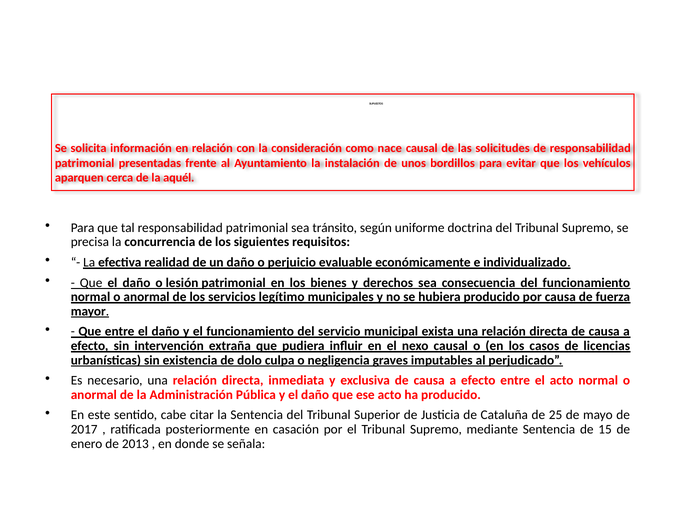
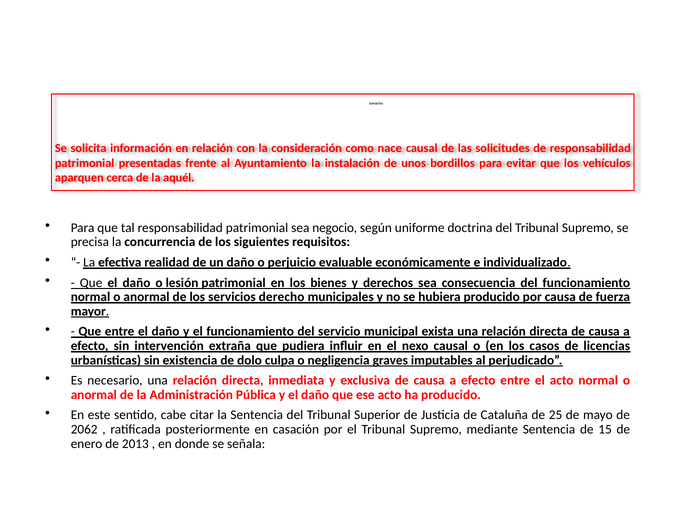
tránsito: tránsito -> negocio (335, 228)
legítimo: legítimo -> derecho (282, 297)
2017: 2017 -> 2062 (84, 430)
